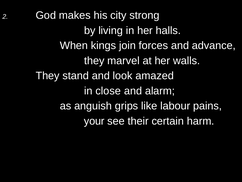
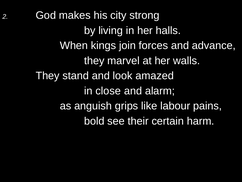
your: your -> bold (94, 121)
